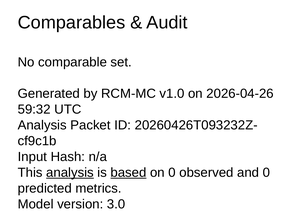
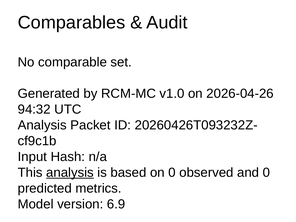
59:32: 59:32 -> 94:32 (34, 109)
based underline: present -> none (128, 173)
3.0: 3.0 -> 6.9 (116, 204)
